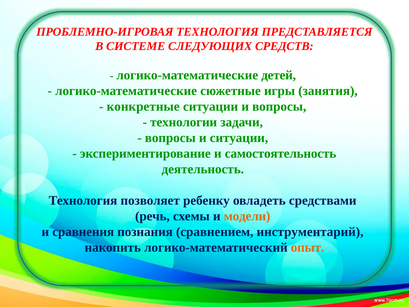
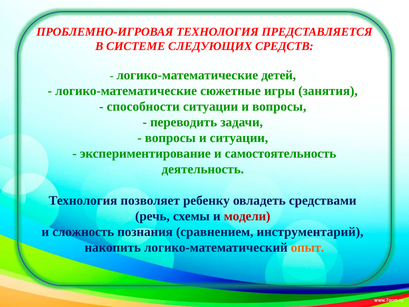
конкретные: конкретные -> способности (143, 106)
технологии: технологии -> переводить (184, 122)
модели colour: orange -> red (247, 216)
сравнения: сравнения -> сложность (83, 232)
